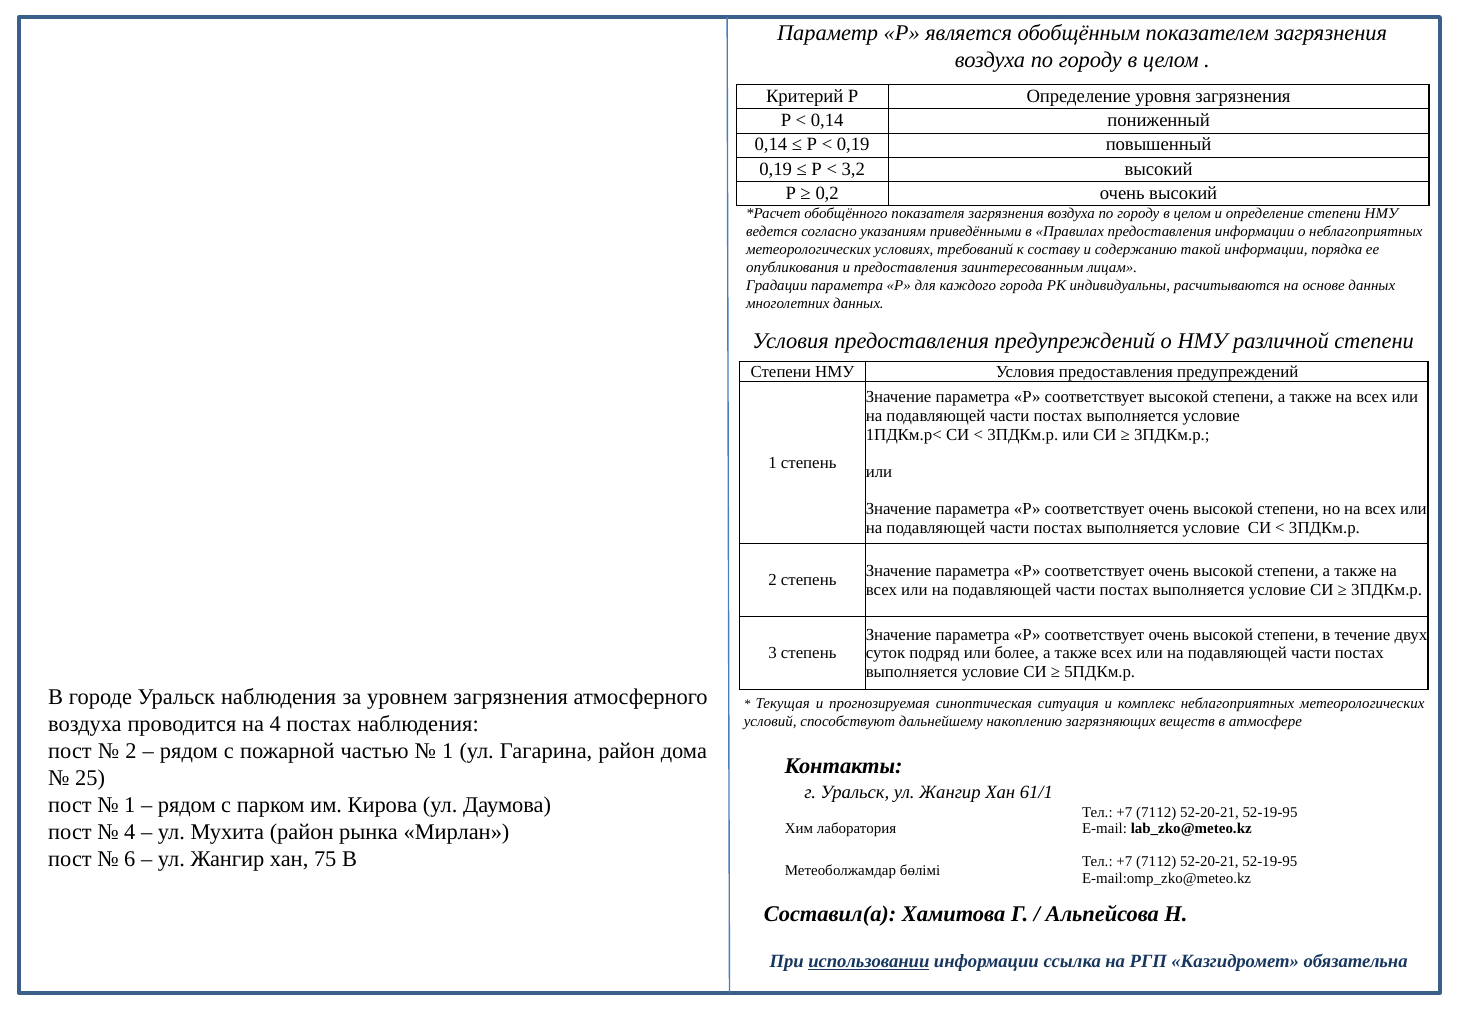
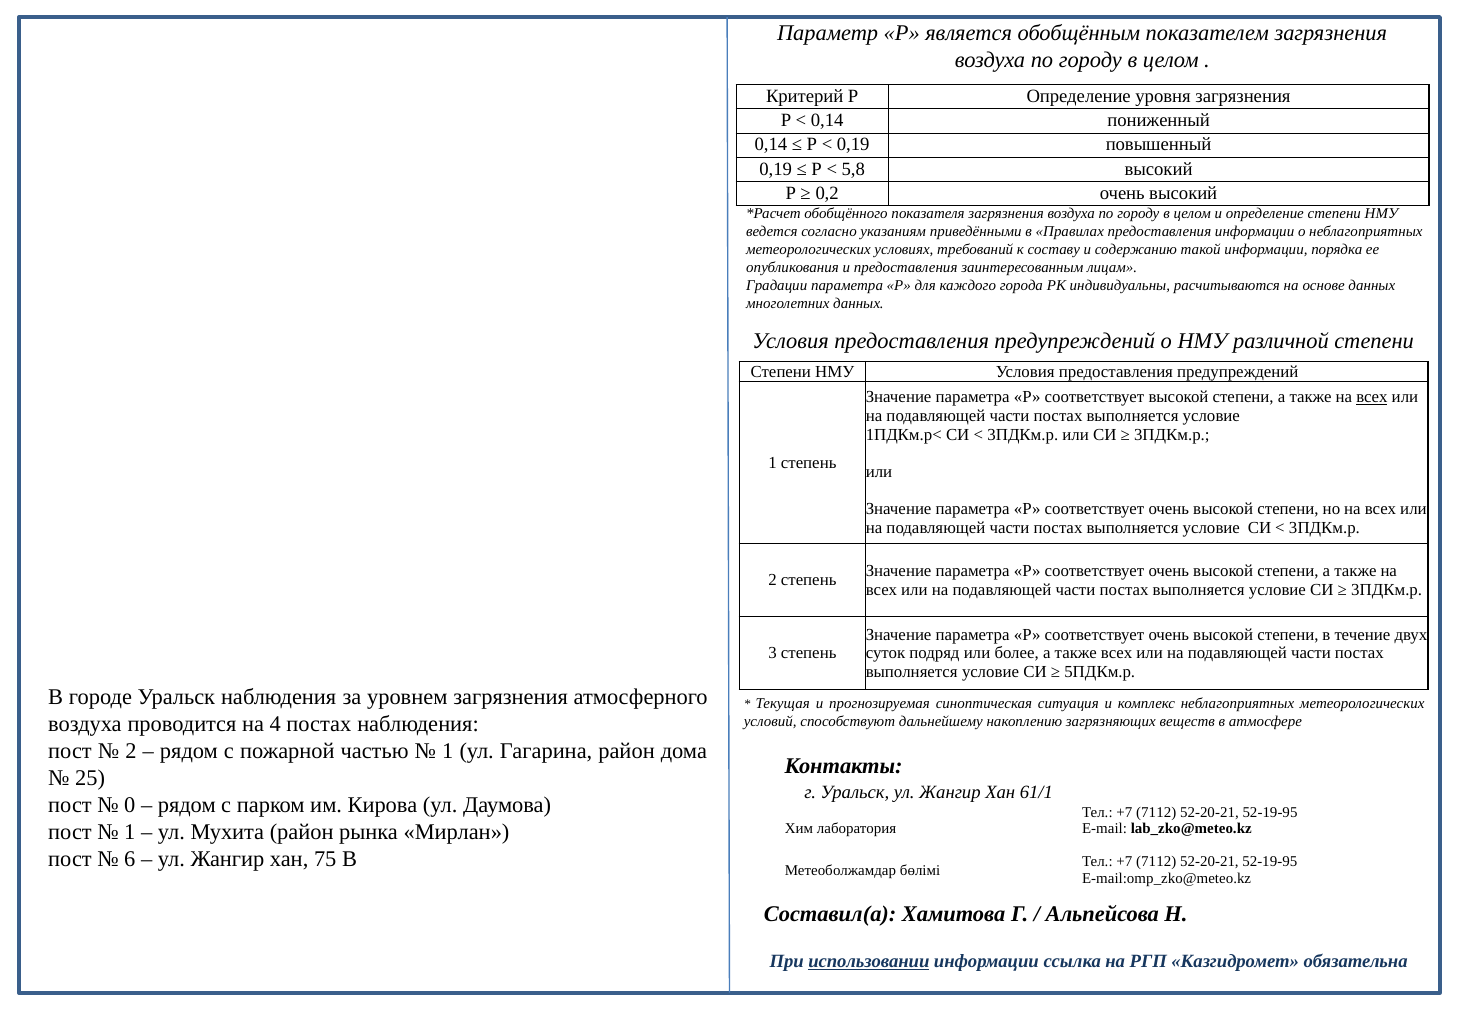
3,2: 3,2 -> 5,8 (853, 169)
всех underline: none -> present (1372, 397)
1: 1 -> 0 (130, 805)
4: 4 -> 1 (130, 832)
